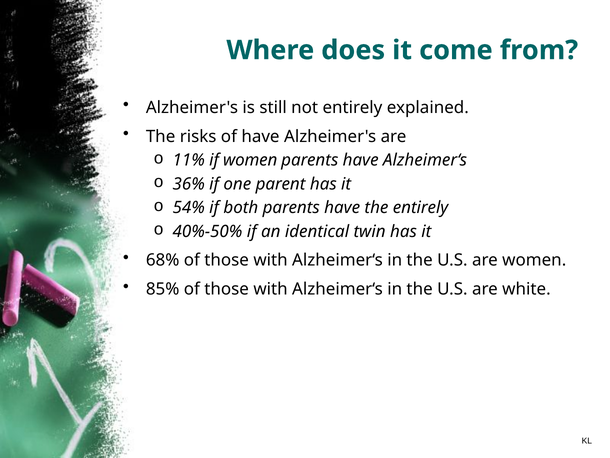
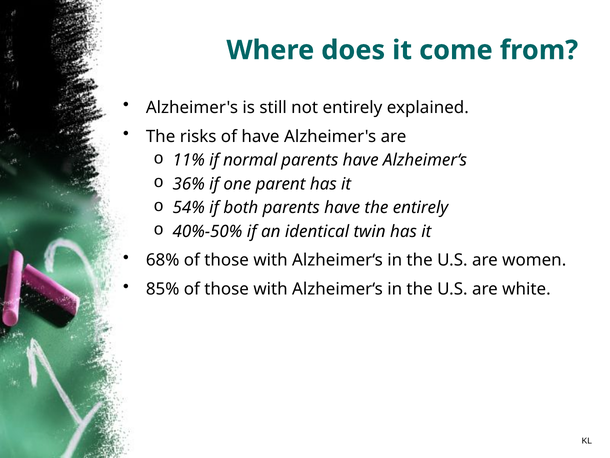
if women: women -> normal (250, 160)
